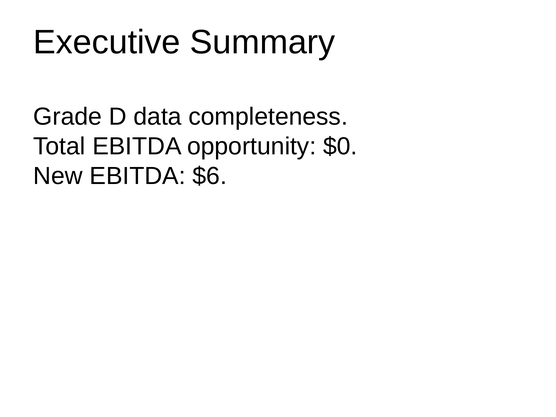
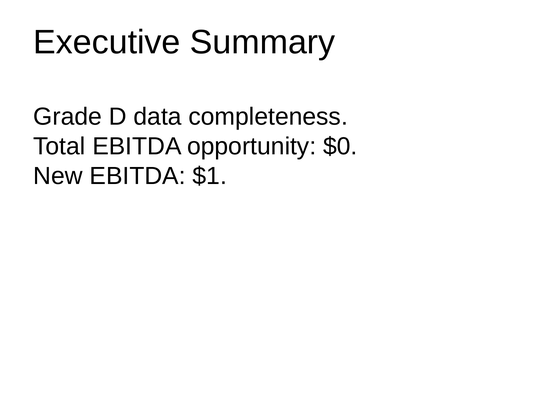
$6: $6 -> $1 (210, 176)
